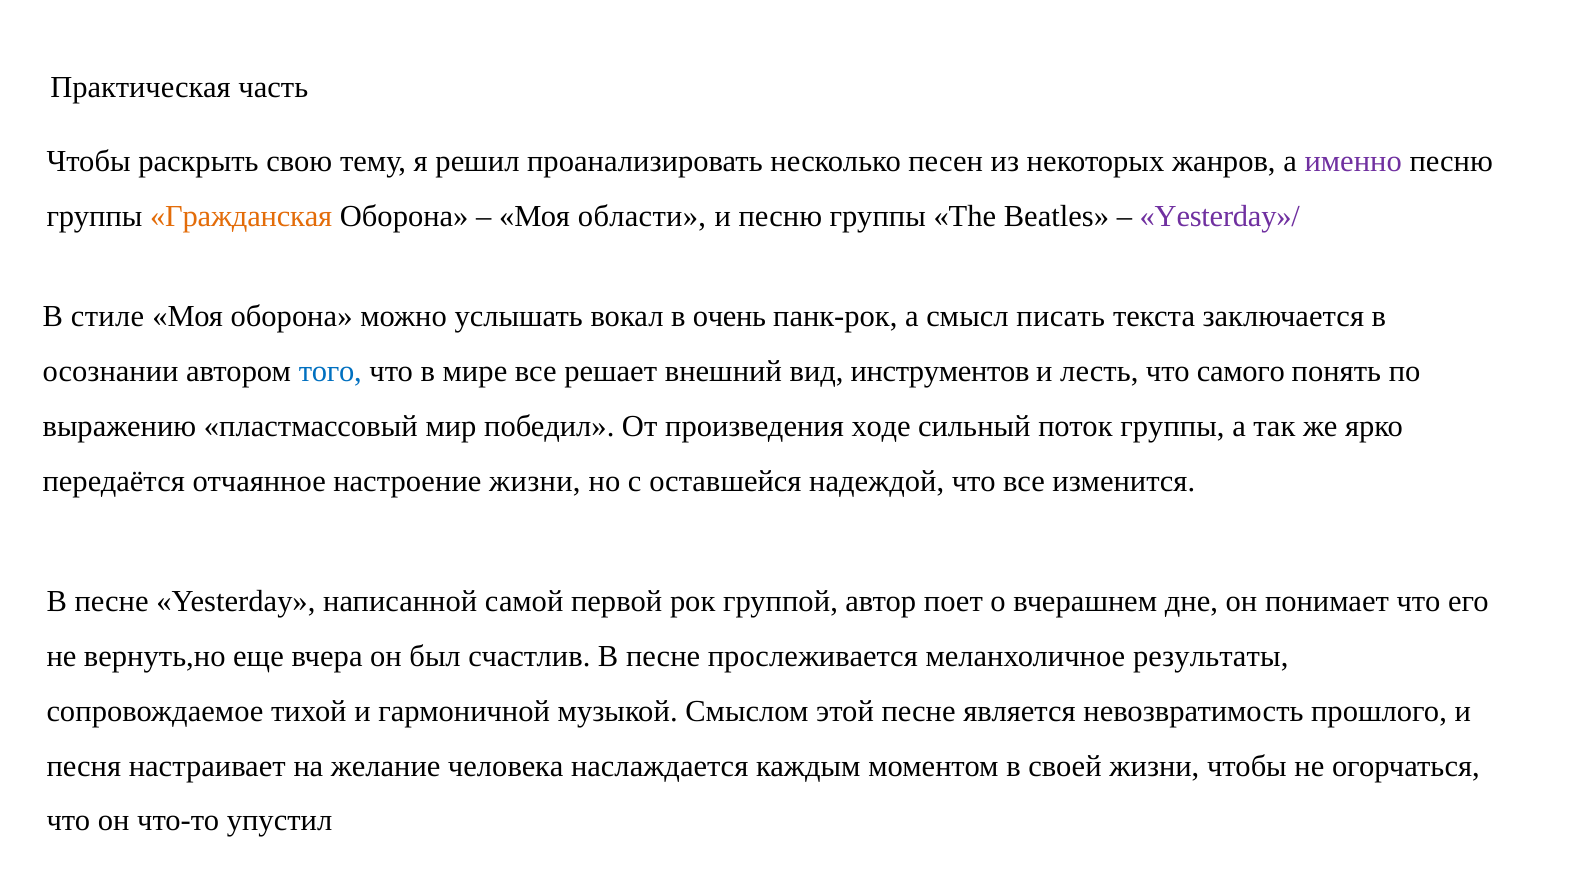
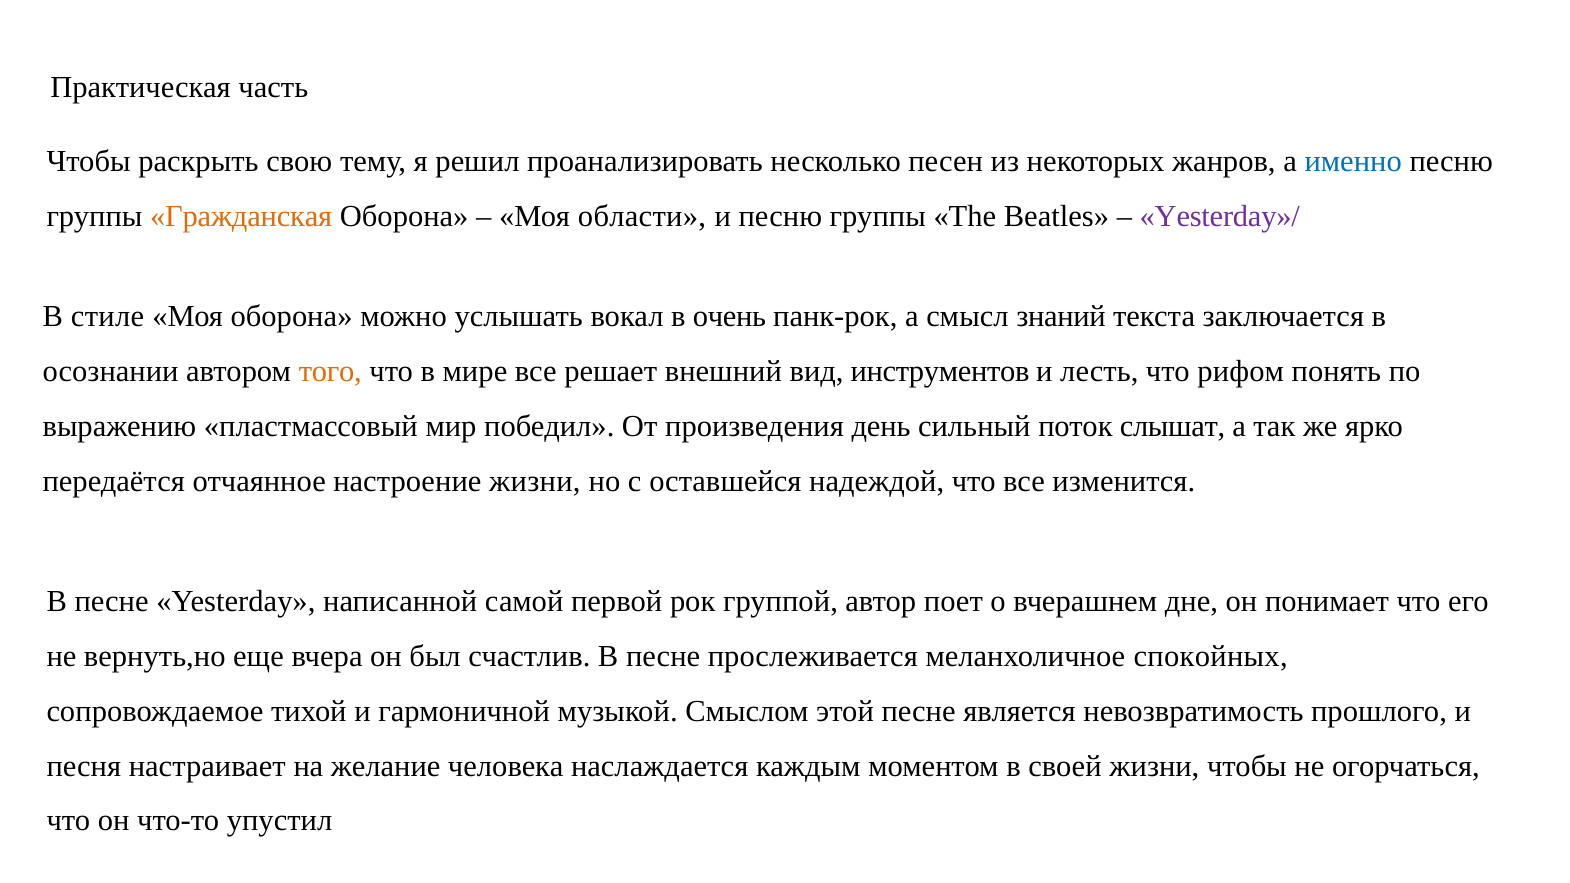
именно colour: purple -> blue (1353, 161)
писать: писать -> знаний (1061, 317)
того colour: blue -> orange (330, 372)
самого: самого -> рифом (1241, 372)
ходе: ходе -> день (881, 427)
поток группы: группы -> слышат (1173, 427)
результаты: результаты -> спокойных (1211, 656)
